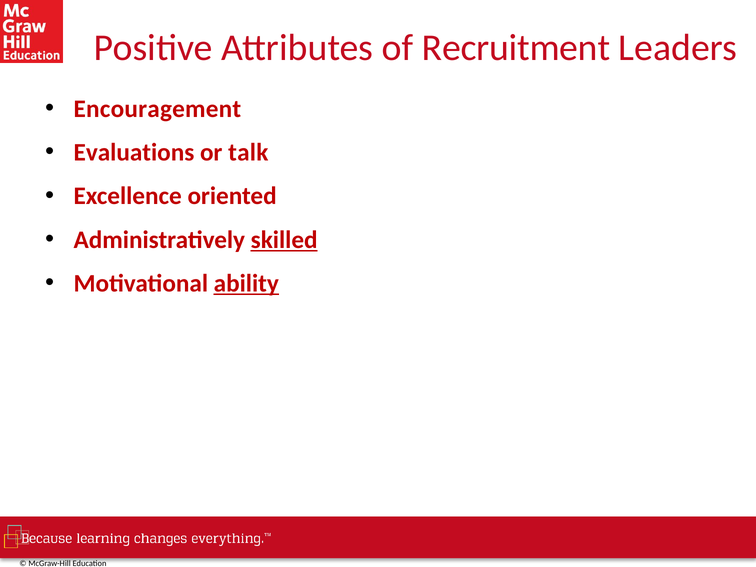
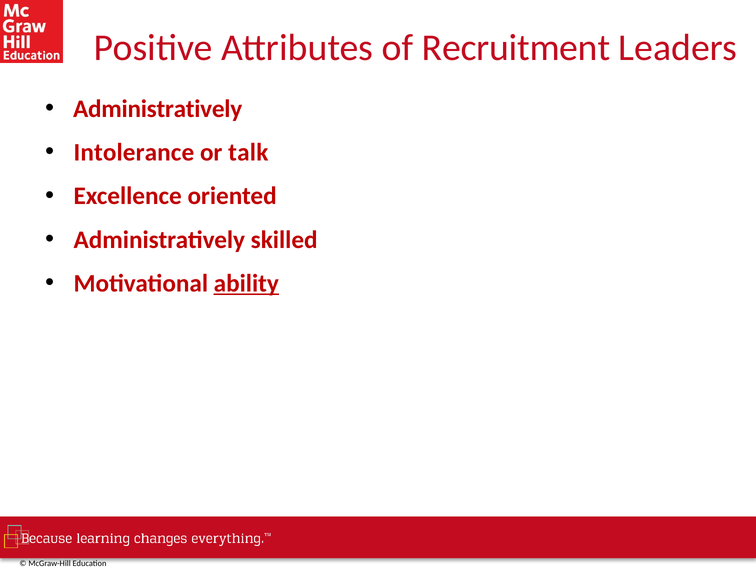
Encouragement: Encouragement -> Administratively (158, 109)
Evaluations: Evaluations -> Intolerance (134, 152)
skilled underline: present -> none (284, 240)
